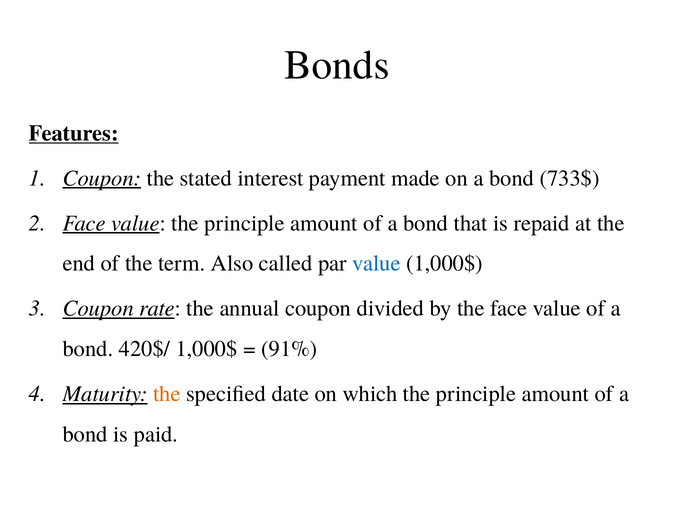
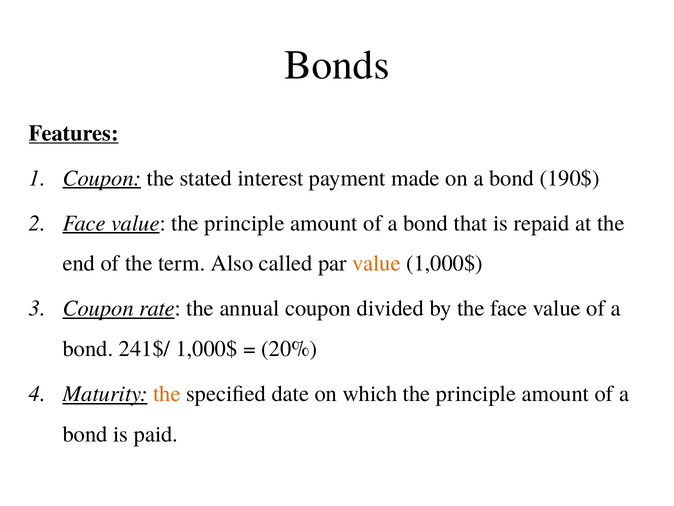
733$: 733$ -> 190$ (570, 178)
value colour: blue -> orange (376, 263)
420$/: 420$/ -> 241$/ (144, 349)
91%: 91% -> 20% (289, 349)
